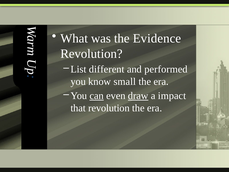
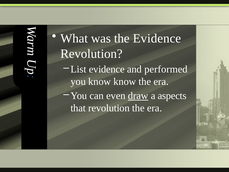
List different: different -> evidence (107, 69)
know small: small -> know (125, 81)
can underline: present -> none (97, 96)
impact: impact -> aspects (172, 96)
